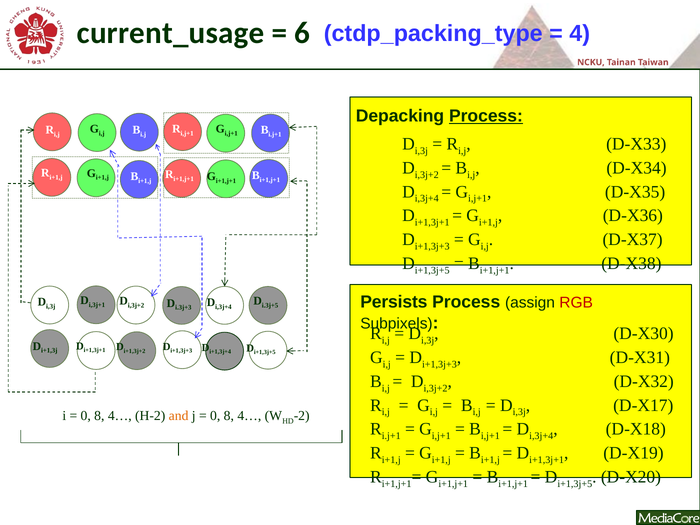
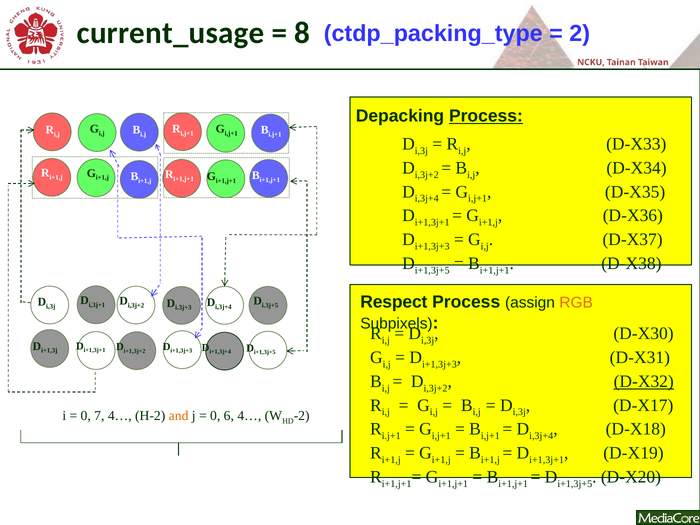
6: 6 -> 8 (302, 33)
4: 4 -> 2 (580, 33)
Persists: Persists -> Respect (394, 302)
RGB colour: red -> orange (576, 303)
D-X32 underline: none -> present (644, 381)
8: 8 -> 7 (99, 416)
8: 8 -> 6 (229, 416)
